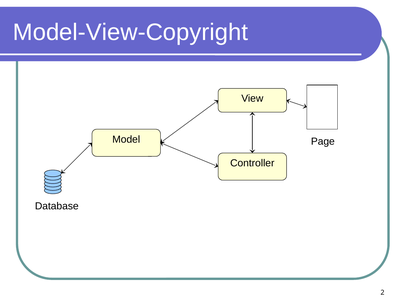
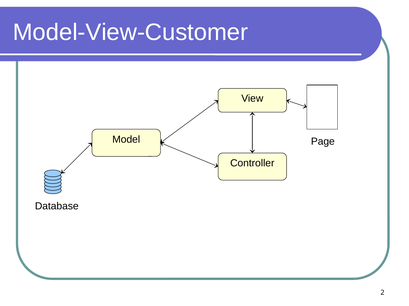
Model-View-Copyright: Model-View-Copyright -> Model-View-Customer (130, 32)
